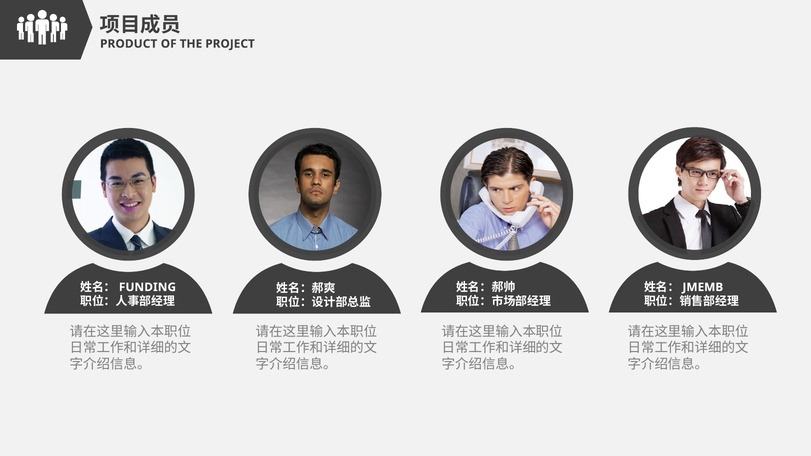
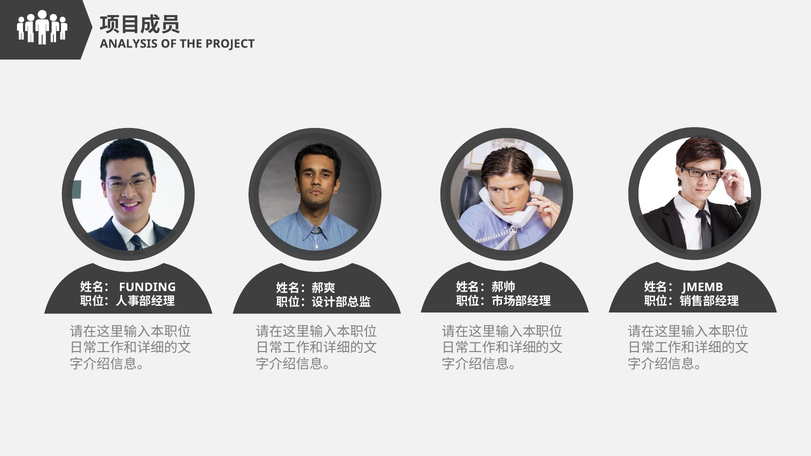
PRODUCT: PRODUCT -> ANALYSIS (129, 44)
